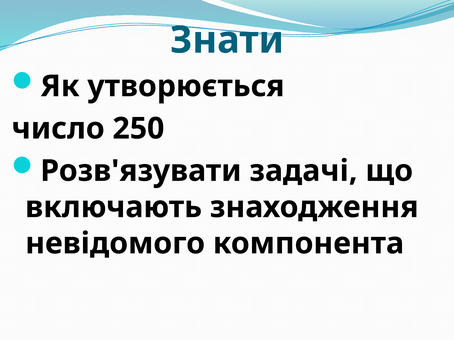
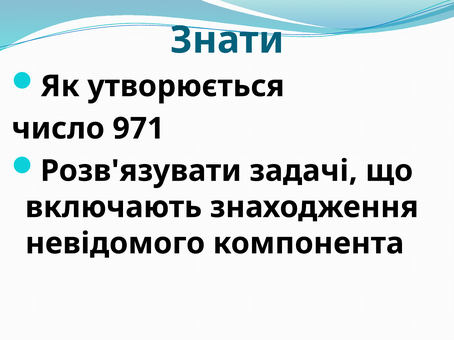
250: 250 -> 971 (138, 129)
